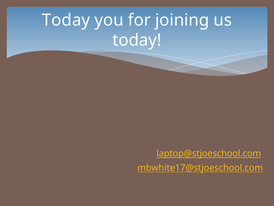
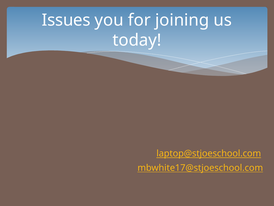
Today: Today -> Issues (66, 20)
